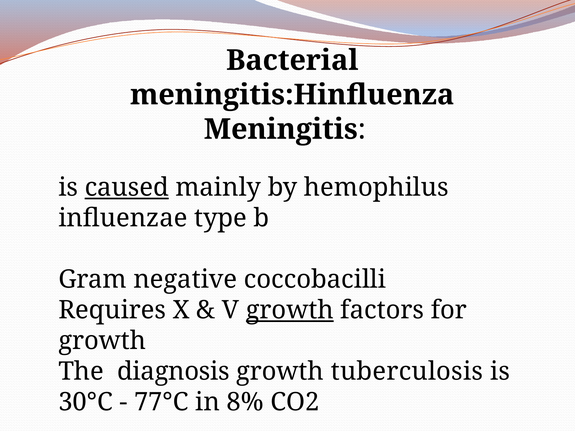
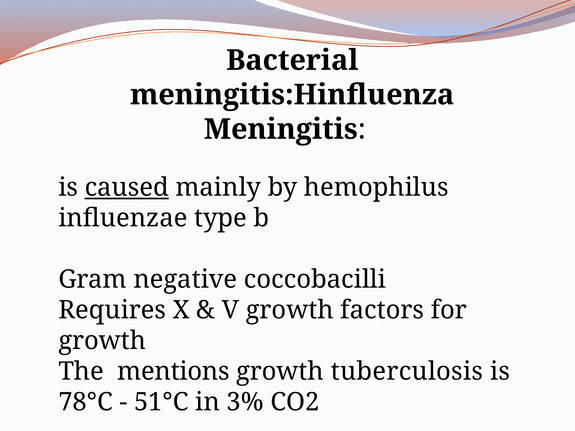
growth underline: present -> none (290, 310)
diagnosis: diagnosis -> mentions (173, 372)
30°C: 30°C -> 78°C (86, 402)
77°C: 77°C -> 51°C (161, 402)
8%: 8% -> 3% (245, 402)
